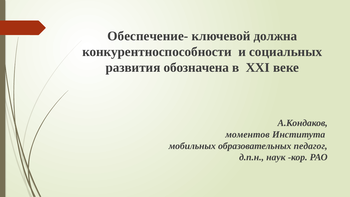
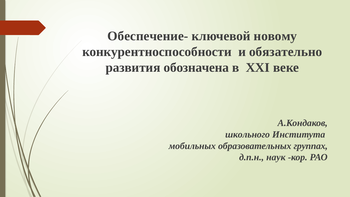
должна: должна -> новому (275, 36)
социальных: социальных -> обязательно (286, 52)
моментов: моментов -> школьного (248, 134)
педагог: педагог -> группах (311, 146)
